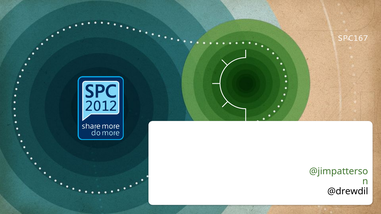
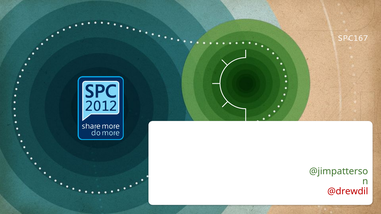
@drewdil colour: black -> red (348, 192)
